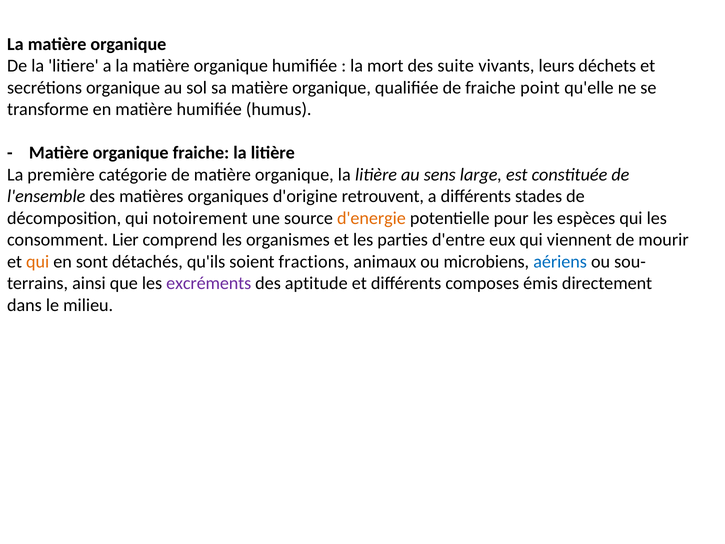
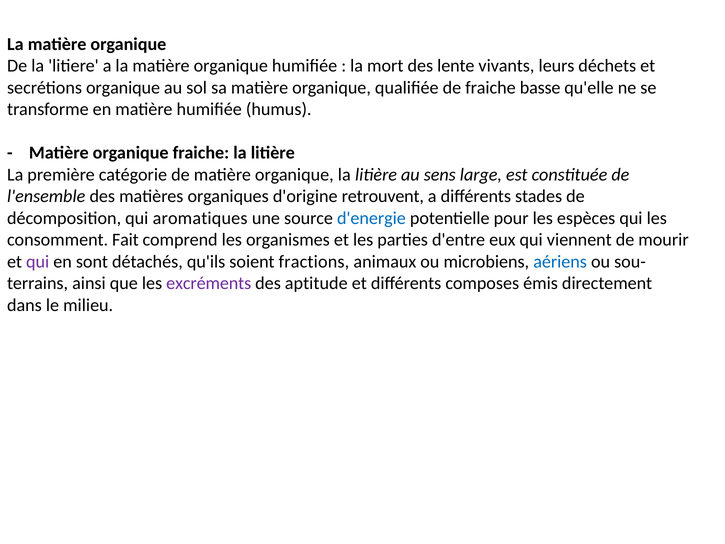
suite: suite -> lente (456, 66)
point: point -> basse (540, 87)
notoirement: notoirement -> aromatiques (200, 218)
d'energie colour: orange -> blue (371, 218)
Lier: Lier -> Fait (125, 240)
qui colour: orange -> purple (38, 261)
